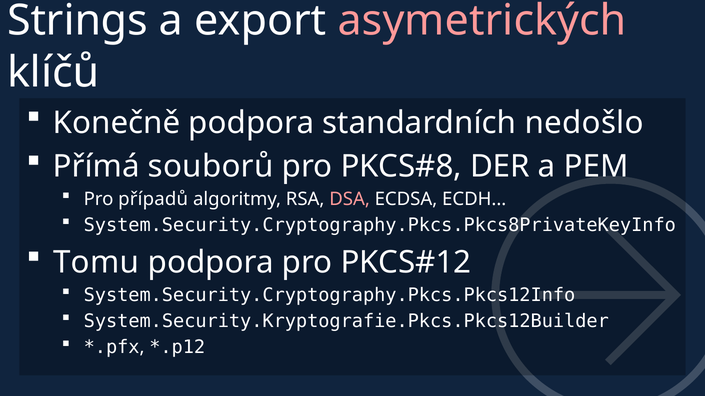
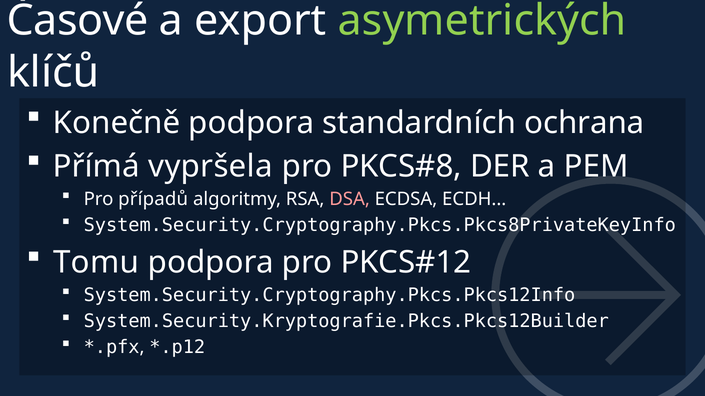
Strings: Strings -> Časové (78, 21)
asymetrických colour: pink -> light green (482, 21)
nedošlo: nedošlo -> ochrana (584, 123)
souborů: souborů -> vypršela (211, 167)
